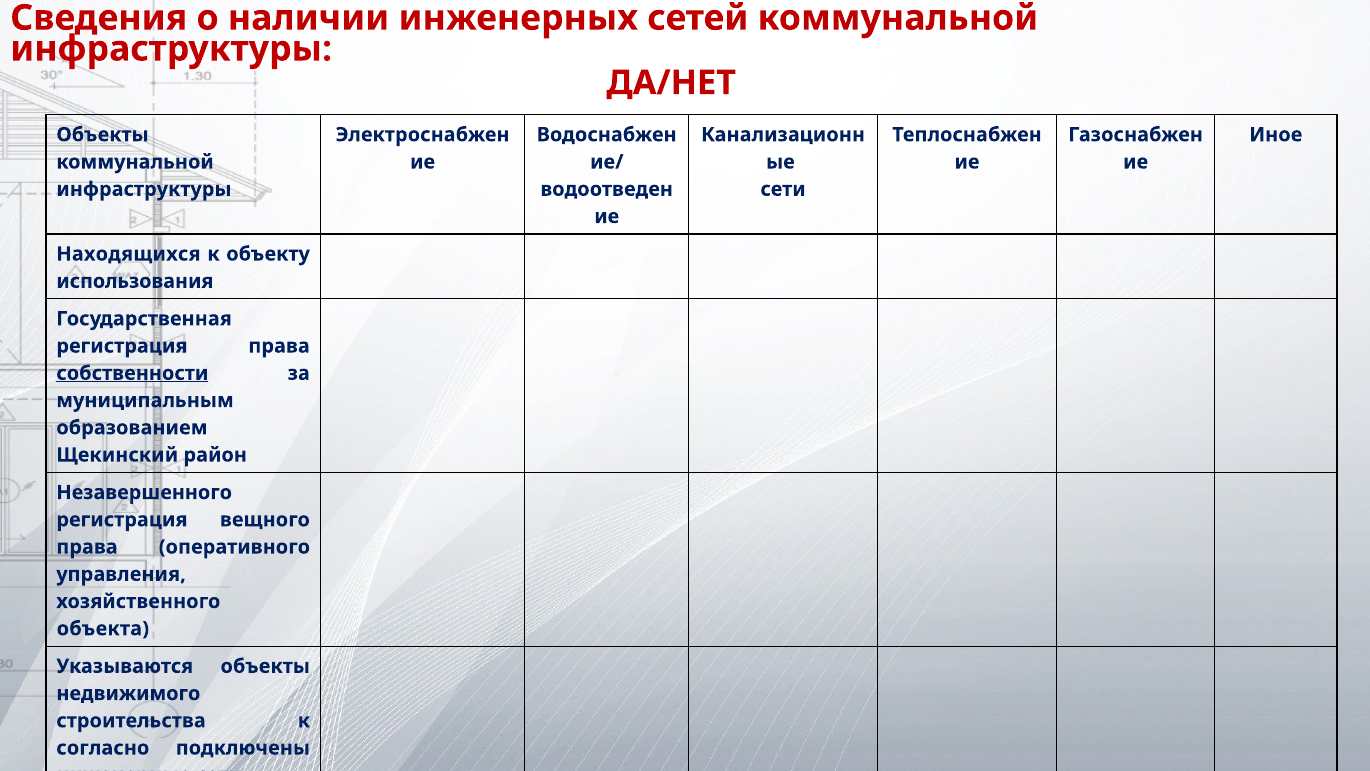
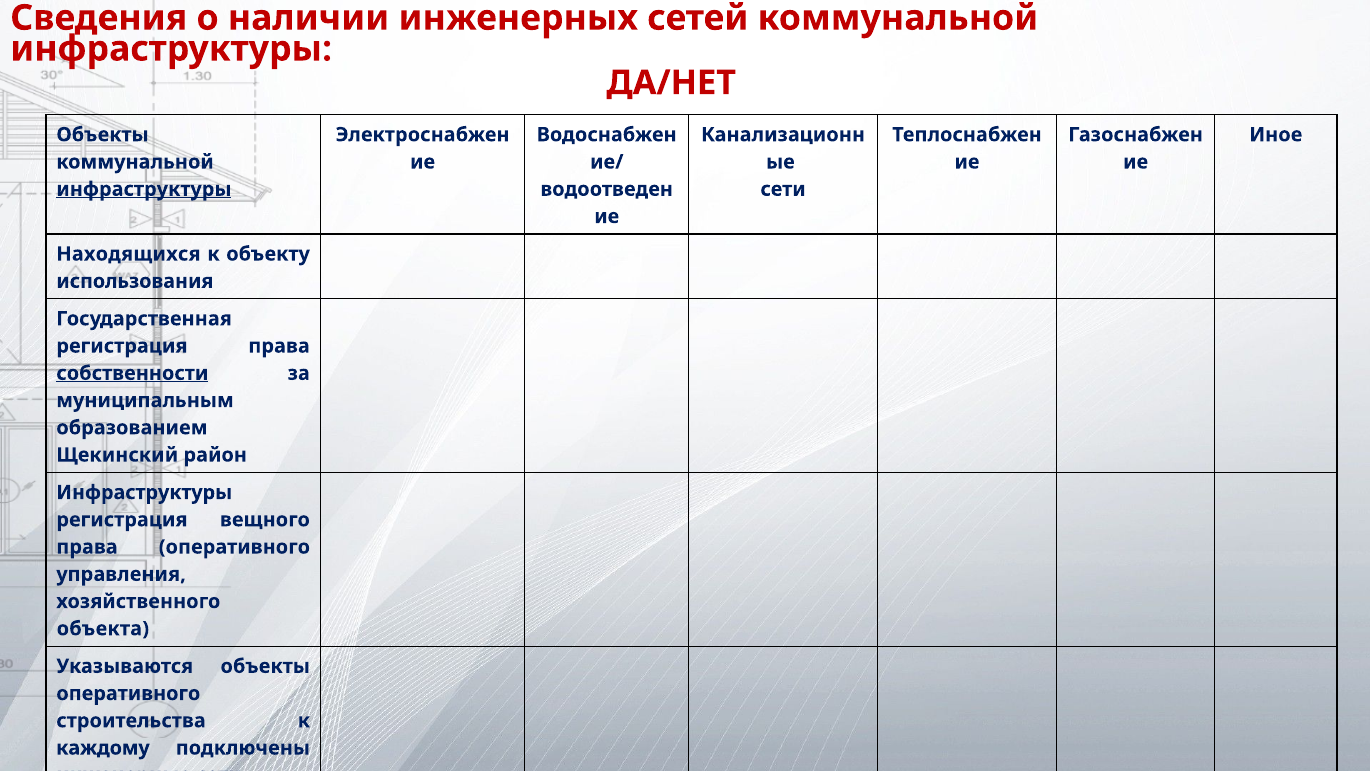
инфраструктуры underline: none -> present (144, 189)
Незавершенного: Незавершенного -> Инфраструктуры (144, 492)
недвижимого: недвижимого -> оперативного (128, 693)
согласно: согласно -> каждому (103, 748)
